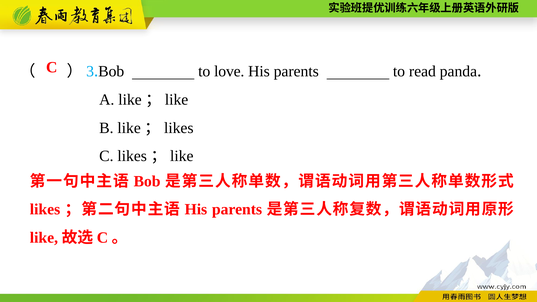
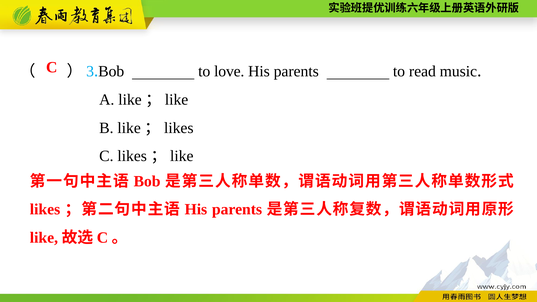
panda: panda -> music (458, 71)
